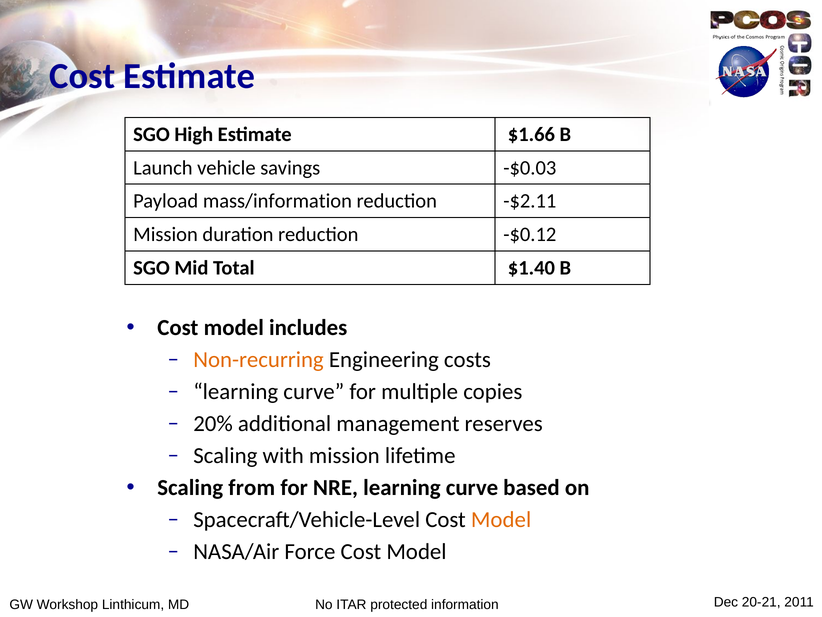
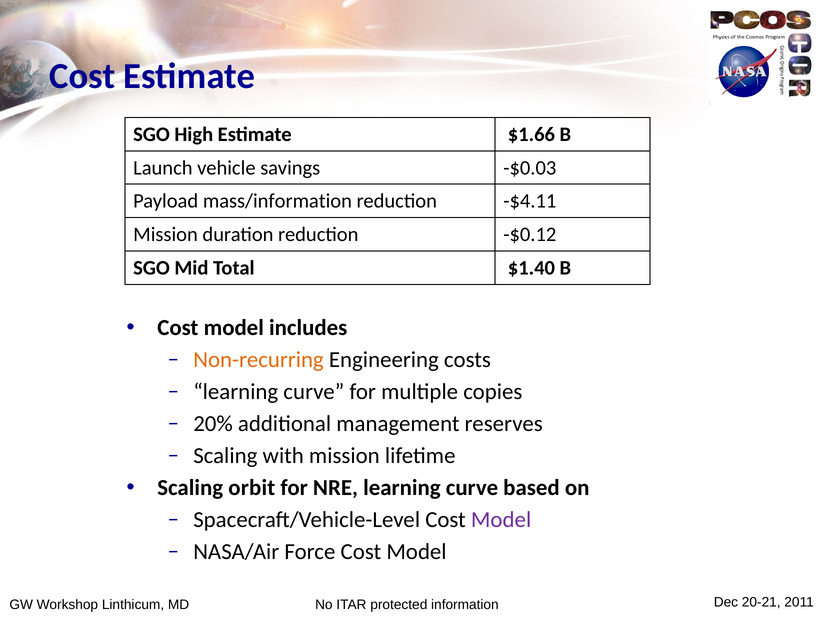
-$2.11: -$2.11 -> -$4.11 (530, 201)
from: from -> orbit (252, 488)
Model colour: orange -> purple (501, 520)
